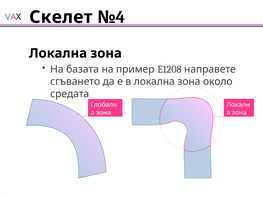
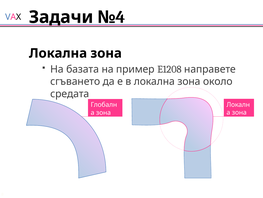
Скелет: Скелет -> Задачи (61, 17)
